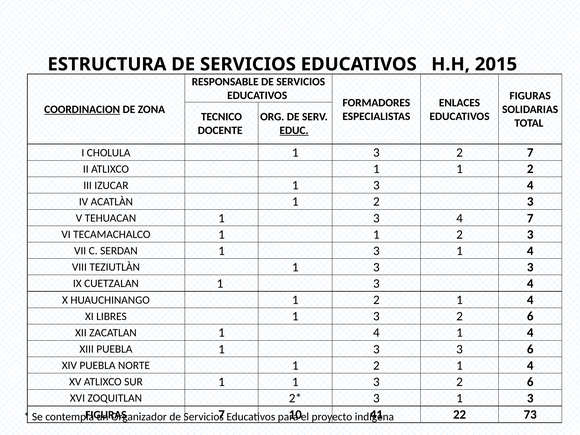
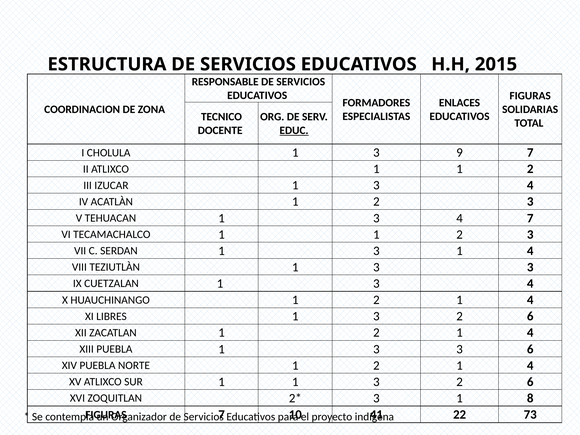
COORDINACION underline: present -> none (82, 110)
CHOLULA 1 3 2: 2 -> 9 (460, 153)
ZACATLAN 1 4: 4 -> 2 (376, 333)
3 1 3: 3 -> 8 (530, 398)
